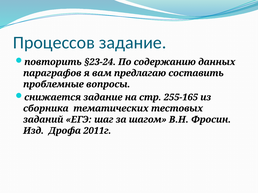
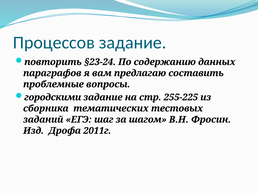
снижается: снижается -> городскими (53, 98)
255-165: 255-165 -> 255-225 (181, 98)
